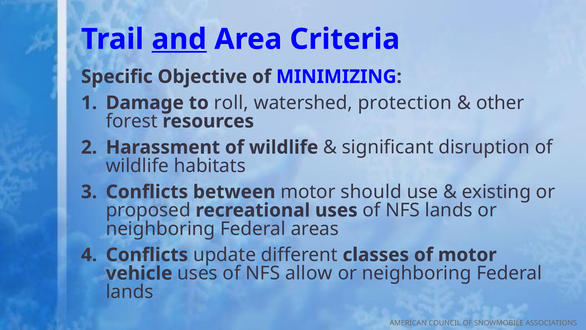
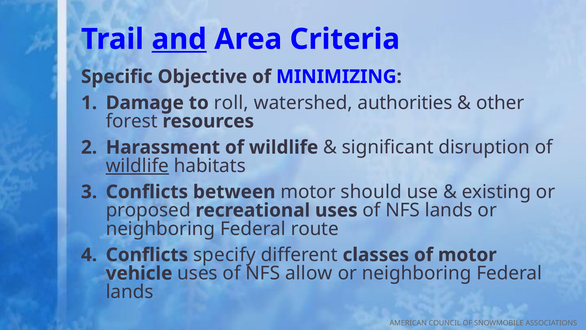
protection: protection -> authorities (405, 103)
wildlife underline: none -> present (137, 166)
areas: areas -> route (315, 229)
update: update -> specify (224, 255)
